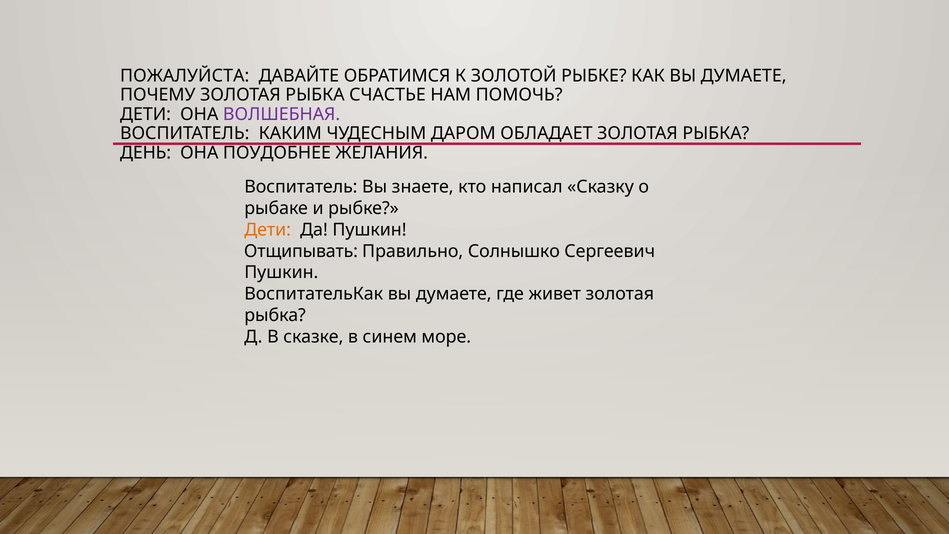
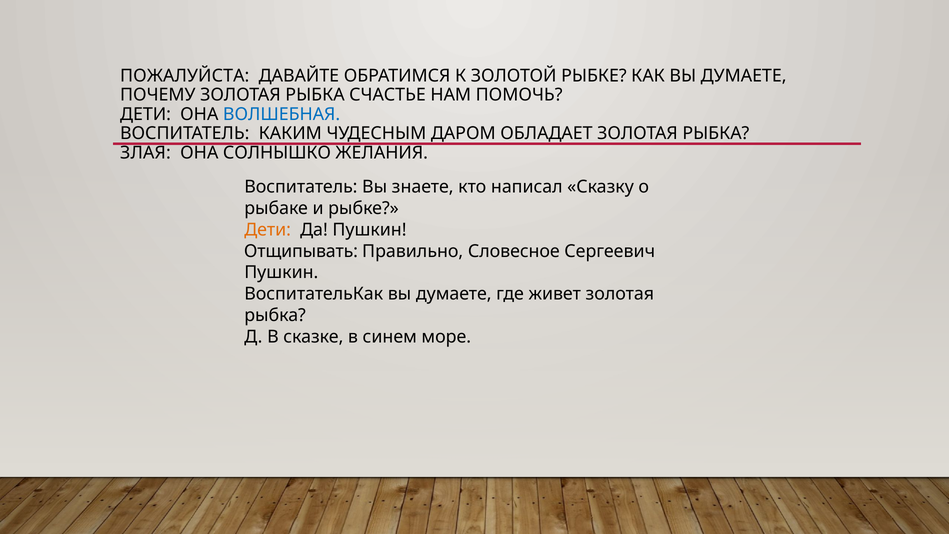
ВОЛШЕБНАЯ colour: purple -> blue (282, 114)
ДЕНЬ: ДЕНЬ -> ЗЛАЯ (145, 153)
ПОУДОБНЕЕ: ПОУДОБНЕЕ -> СОЛНЫШКО (277, 153)
Солнышко: Солнышко -> Словесное (514, 251)
